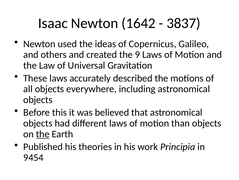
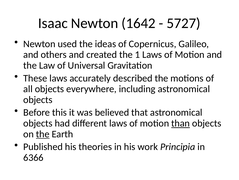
3837: 3837 -> 5727 (184, 23)
9: 9 -> 1 (137, 54)
than underline: none -> present (181, 123)
9454: 9454 -> 6366 (33, 157)
